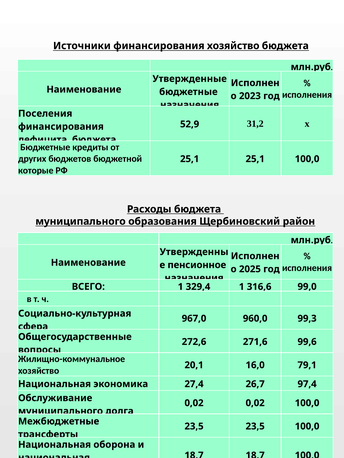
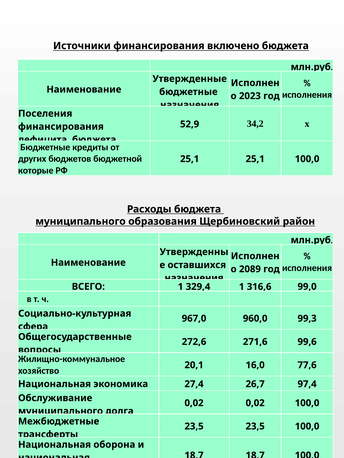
финансирования хозяйство: хозяйство -> включено (233, 46)
31,2: 31,2 -> 34,2 (255, 124)
пенсионное: пенсионное -> оставшихся (197, 265)
2025: 2025 -> 2089 (250, 269)
79,1: 79,1 -> 77,6 (307, 366)
